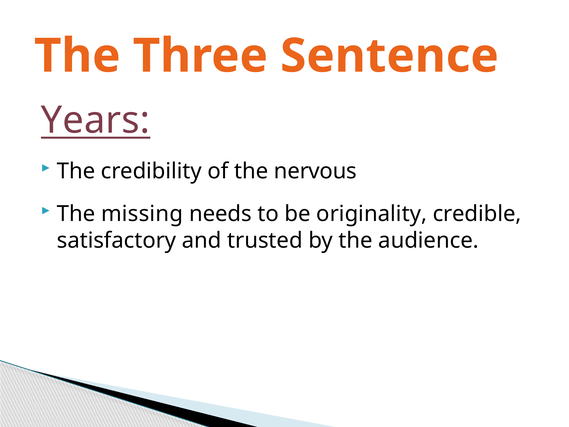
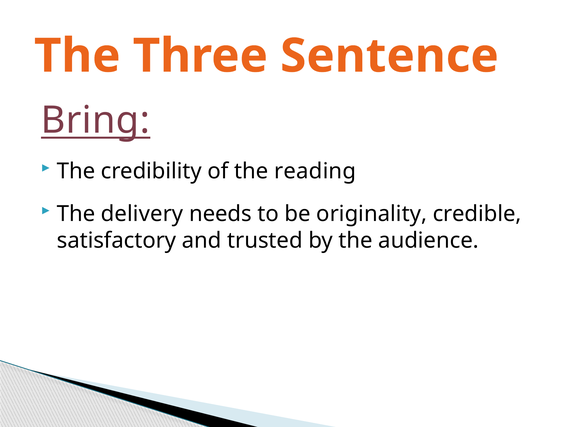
Years: Years -> Bring (95, 120)
nervous: nervous -> reading (315, 171)
missing: missing -> delivery (142, 214)
